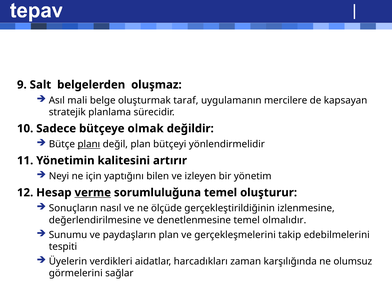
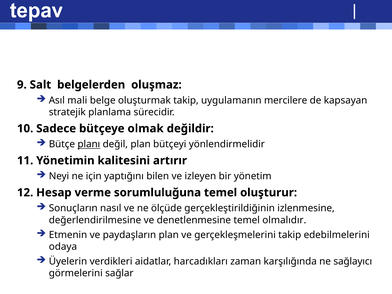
oluşturmak taraf: taraf -> takip (186, 100)
verme underline: present -> none (93, 193)
Sunumu: Sunumu -> Etmenin (68, 235)
tespiti: tespiti -> odaya (63, 247)
olumsuz: olumsuz -> sağlayıcı (353, 261)
